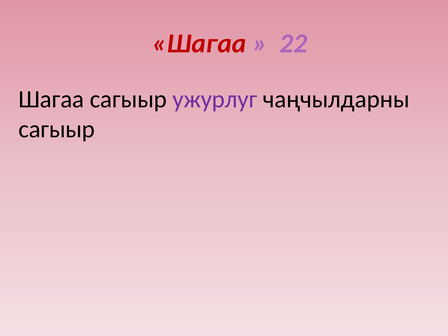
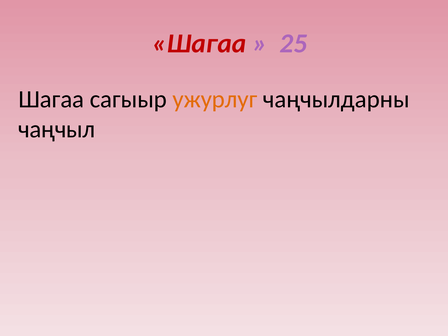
22: 22 -> 25 (293, 43)
ужурлуг colour: purple -> orange (215, 99)
сагыыр: сагыыр -> чаңчыл (57, 129)
